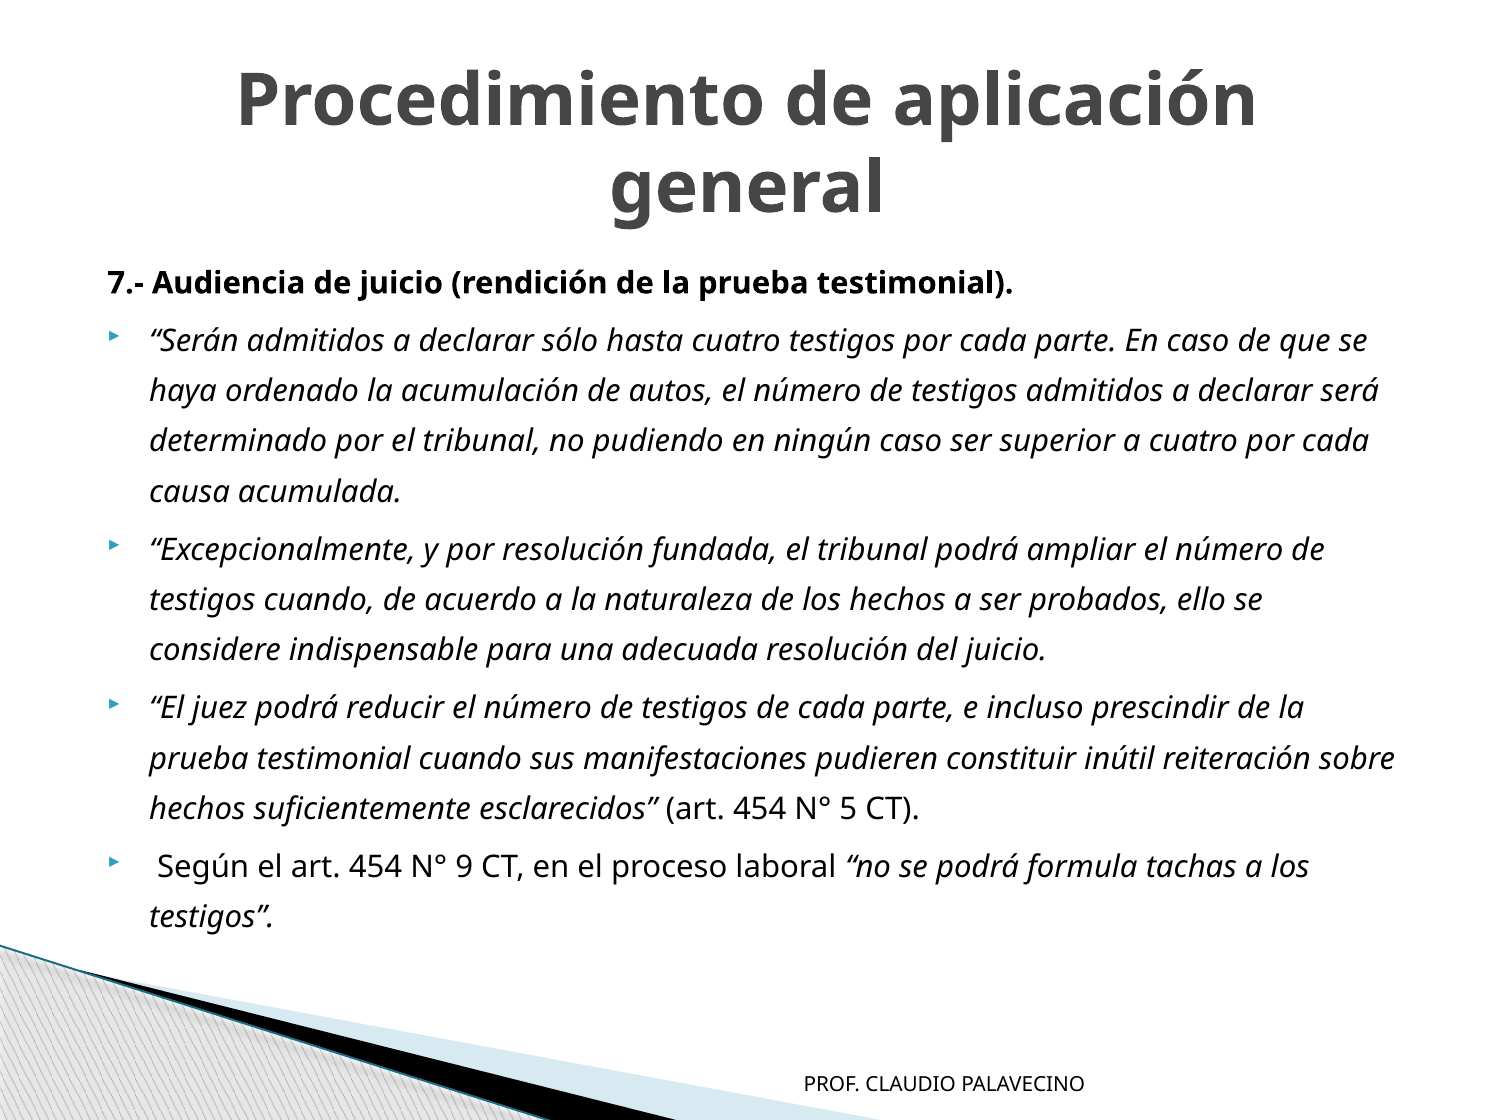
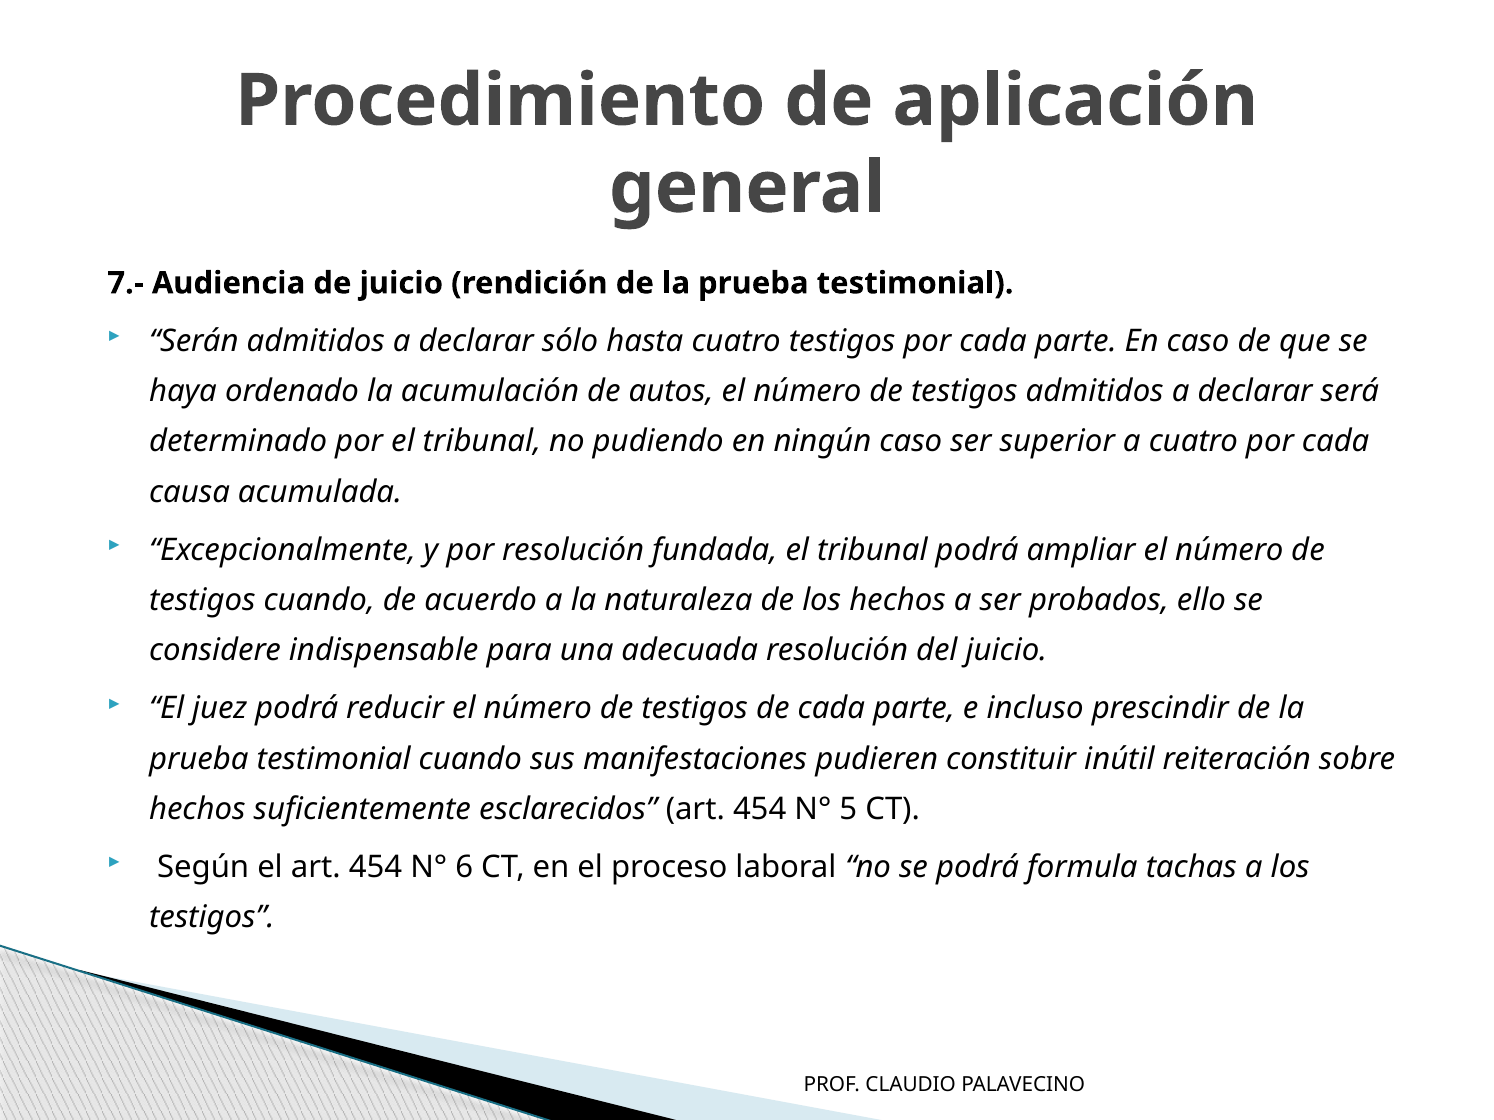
9: 9 -> 6 (464, 867)
